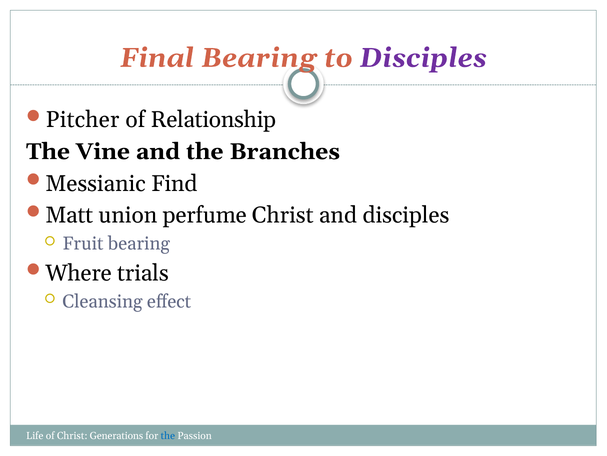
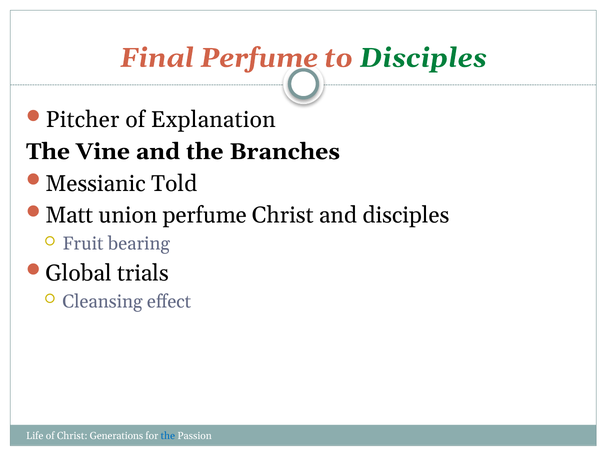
Final Bearing: Bearing -> Perfume (259, 58)
Disciples colour: purple -> green (423, 58)
Relationship: Relationship -> Explanation (213, 119)
Find: Find -> Told (174, 183)
Where: Where -> Global (78, 273)
